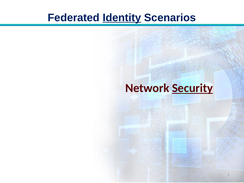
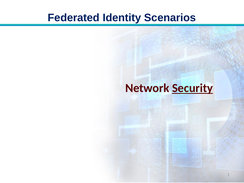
Identity underline: present -> none (122, 18)
